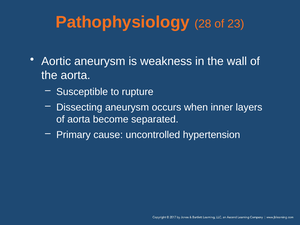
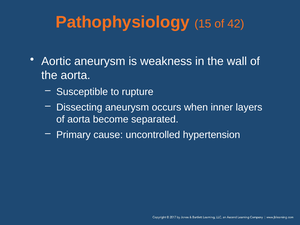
28: 28 -> 15 (203, 24)
23: 23 -> 42 (236, 24)
